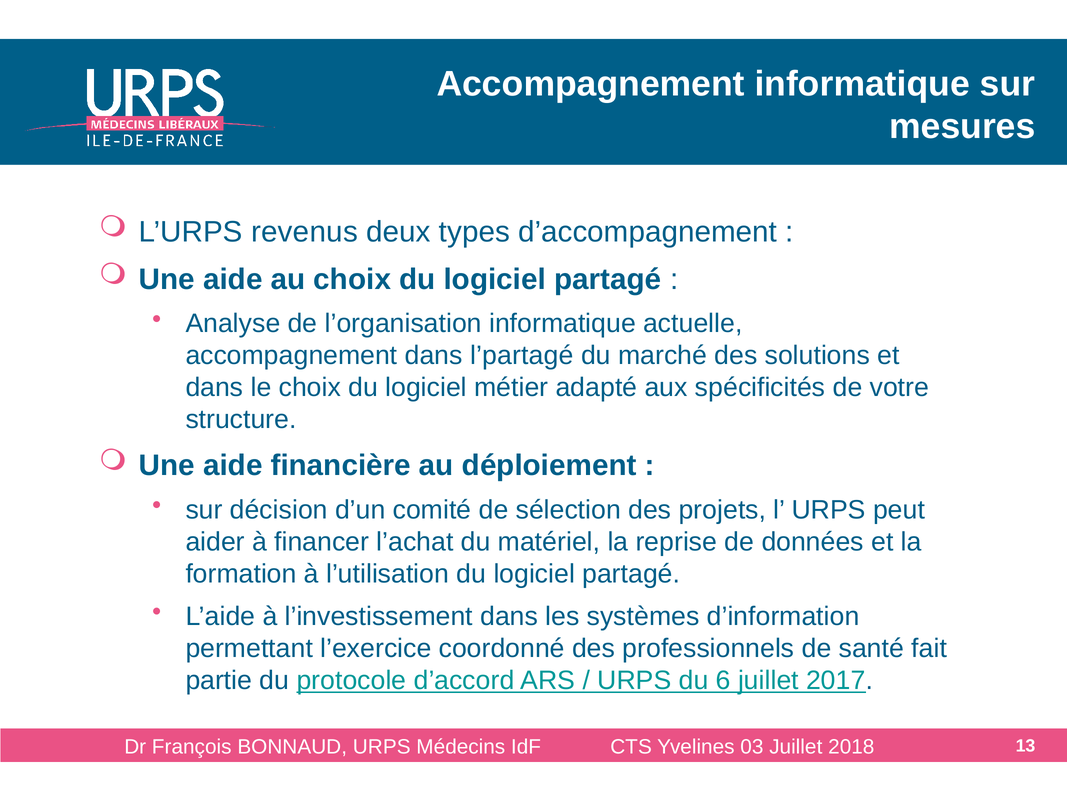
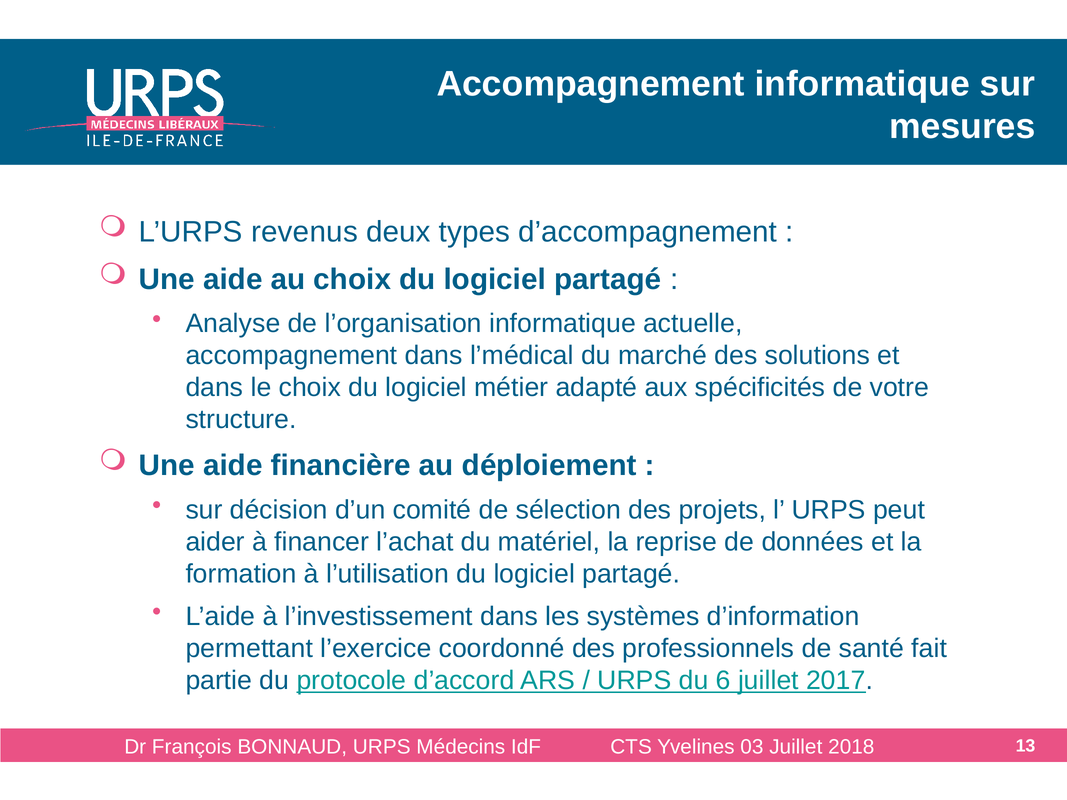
l’partagé: l’partagé -> l’médical (522, 356)
